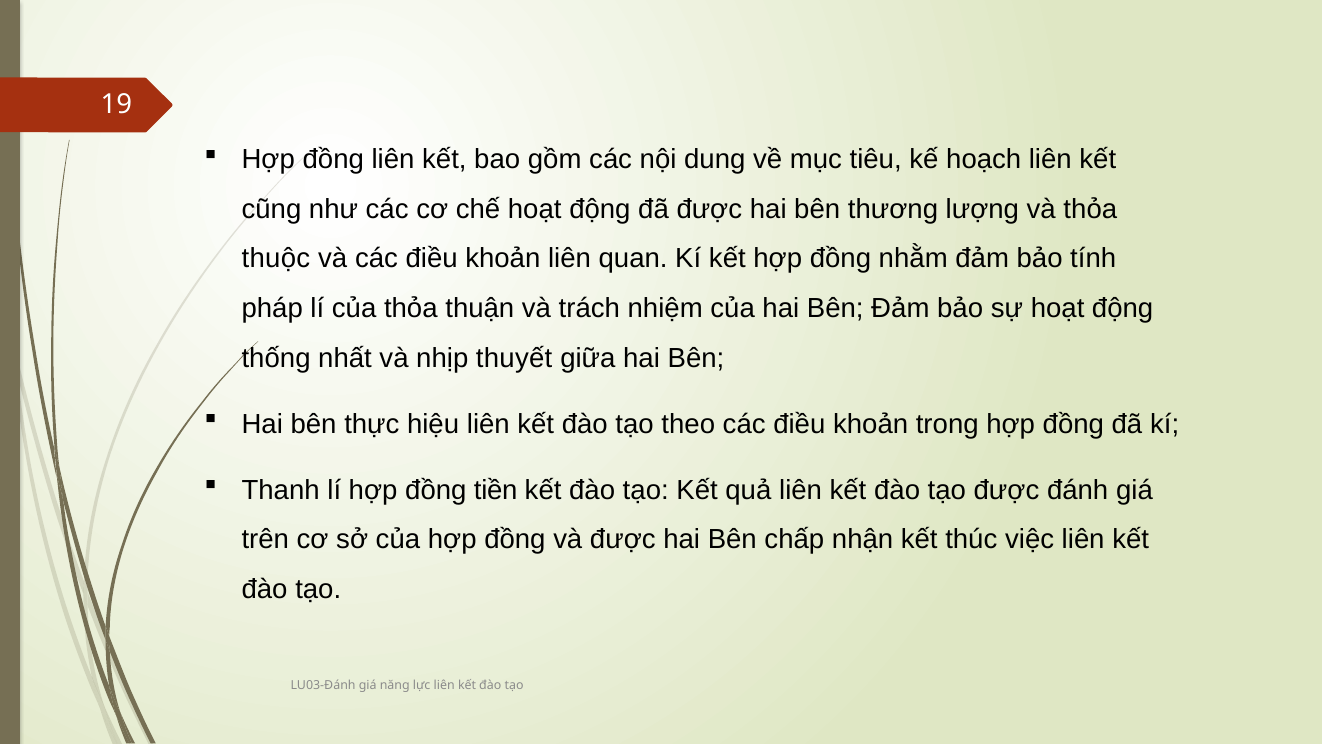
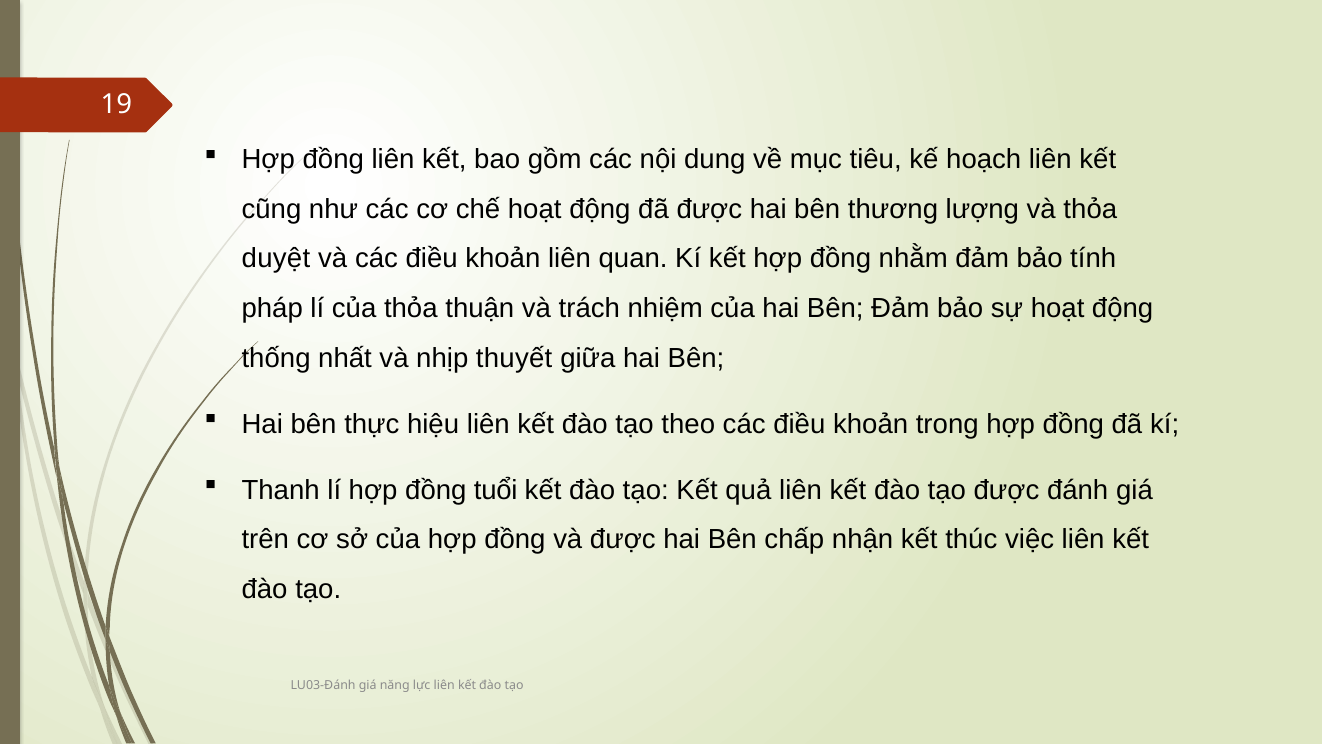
thuộc: thuộc -> duyệt (276, 259)
tiền: tiền -> tuổi (496, 490)
